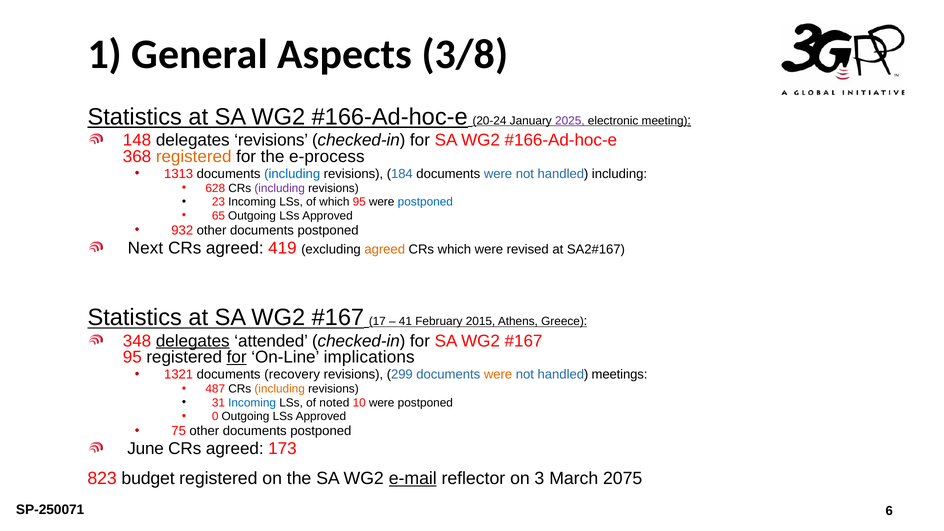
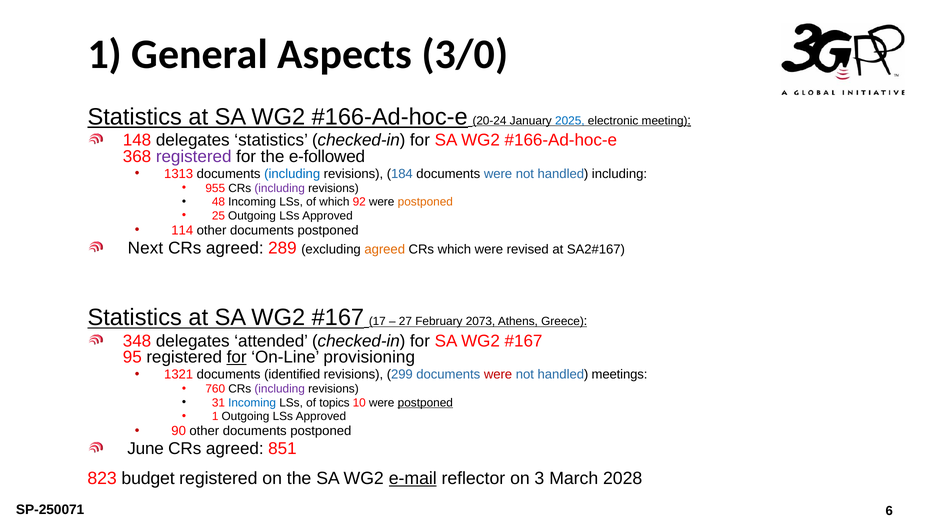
3/8: 3/8 -> 3/0 (465, 54)
2025 colour: purple -> blue (570, 121)
delegates revisions: revisions -> statistics (271, 140)
registered colour: orange -> purple (194, 156)
e-process: e-process -> e-followed (327, 156)
628: 628 -> 955 (215, 188)
23: 23 -> 48 (218, 202)
which 95: 95 -> 92 (359, 202)
postponed colour: blue -> orange (425, 202)
65: 65 -> 25 (218, 216)
932: 932 -> 114 (182, 230)
419: 419 -> 289 (282, 248)
41: 41 -> 27 (405, 322)
2015: 2015 -> 2073 (481, 322)
delegates underline: present -> none (193, 341)
implications: implications -> provisioning (369, 357)
recovery: recovery -> identified (292, 375)
were colour: orange -> red (498, 375)
487: 487 -> 760 (215, 389)
including colour: orange -> purple (280, 389)
noted: noted -> topics (334, 403)
postponed underline: none -> present (425, 403)
0: 0 -> 1 (215, 416)
75: 75 -> 90 (179, 431)
173: 173 -> 851 (282, 449)
2075: 2075 -> 2028 (623, 478)
